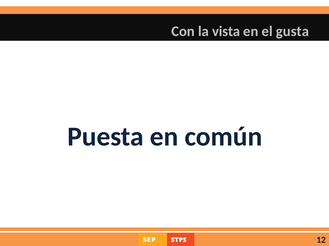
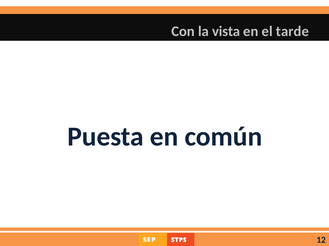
gusta: gusta -> tarde (292, 31)
